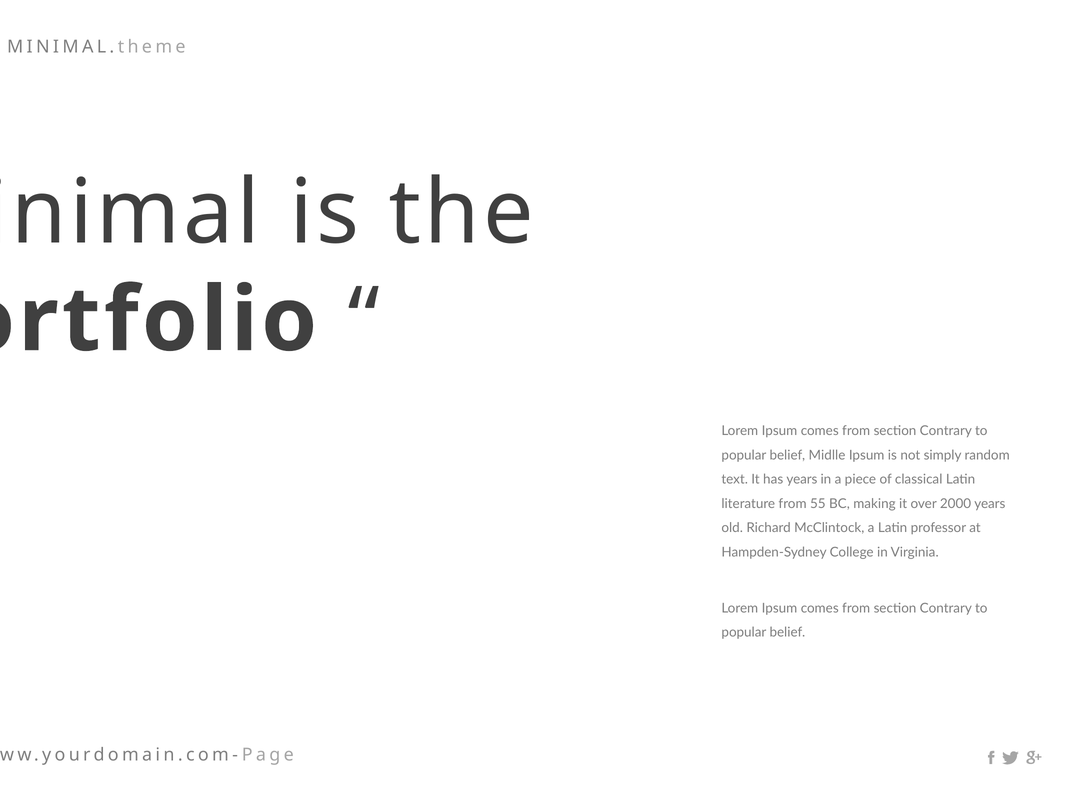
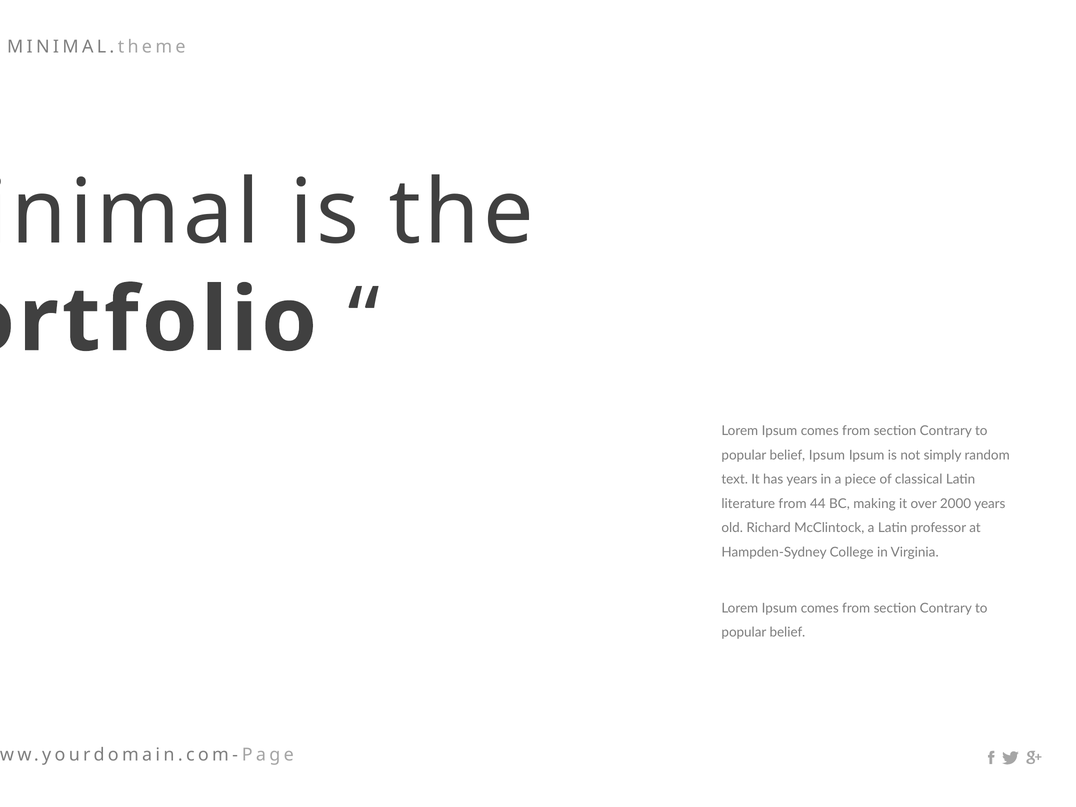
belief Midlle: Midlle -> Ipsum (827, 455)
55: 55 -> 44 (818, 504)
